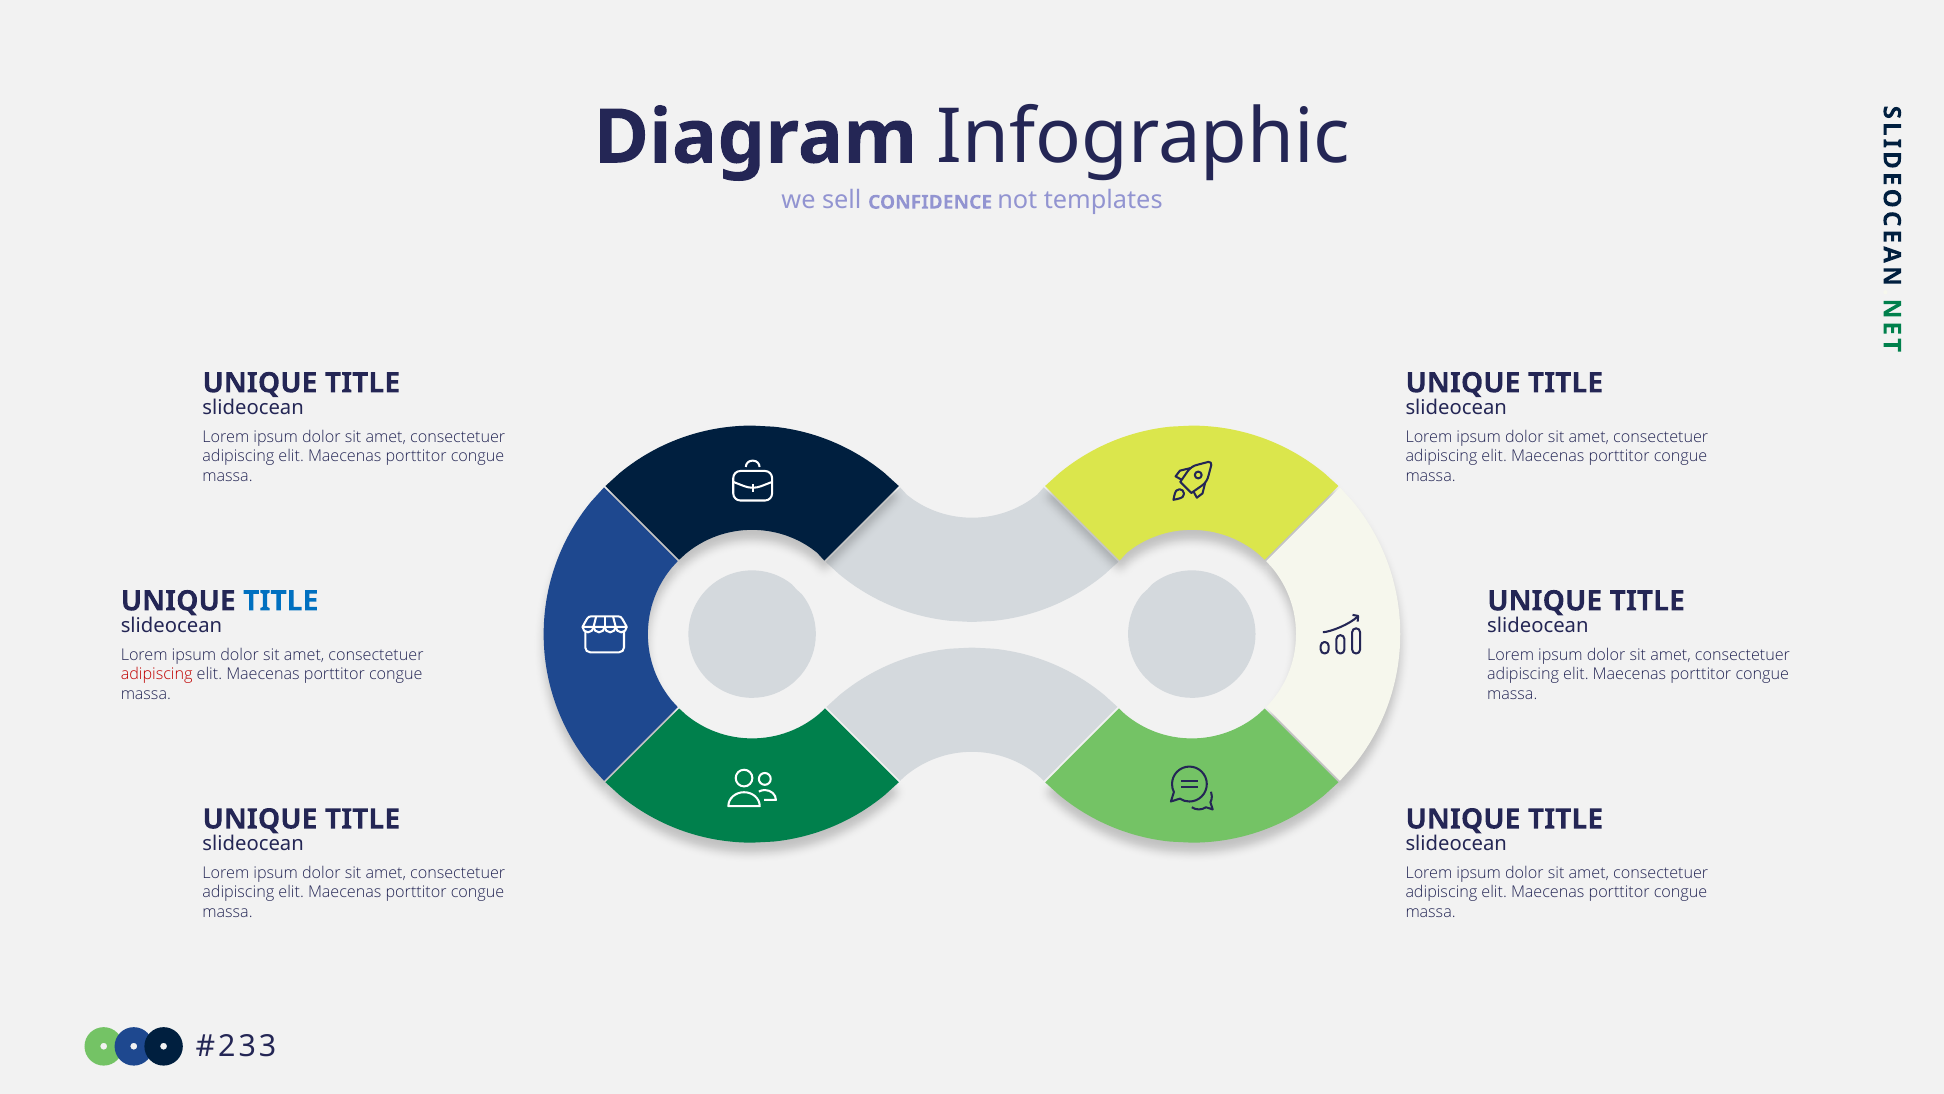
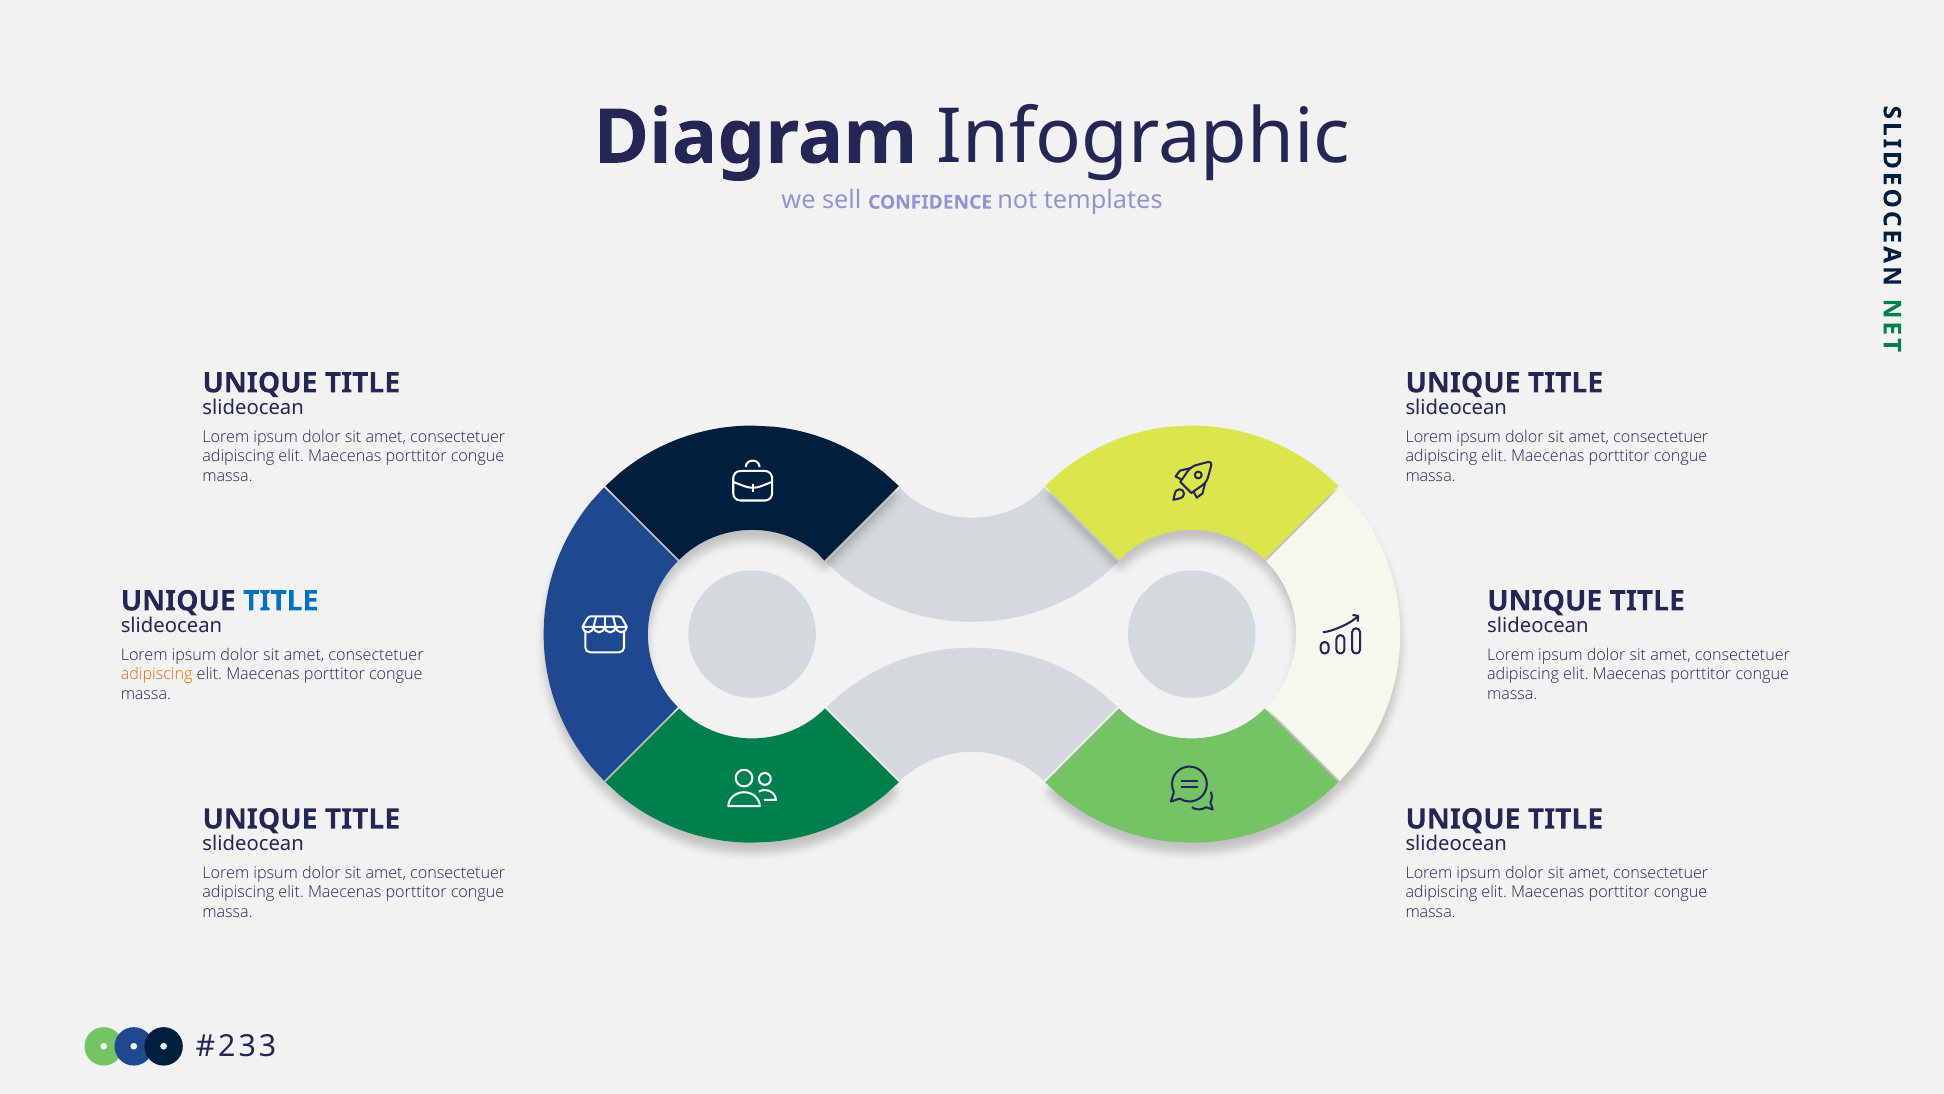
adipiscing colour: red -> orange (157, 674)
